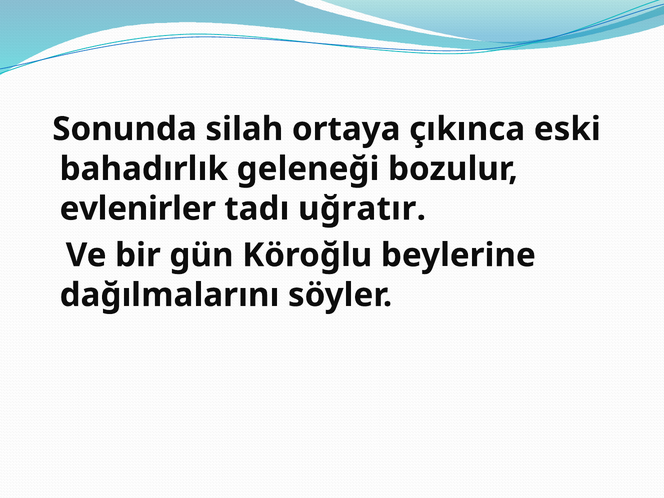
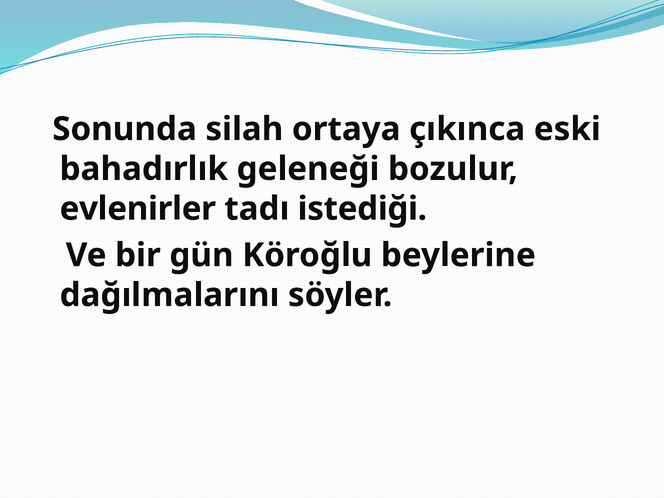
uğratır: uğratır -> istediği (362, 209)
